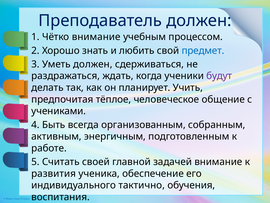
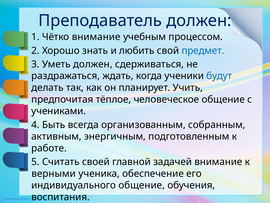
будут colour: purple -> blue (219, 76)
развития: развития -> верными (54, 173)
индивидуального тактично: тактично -> общение (142, 185)
